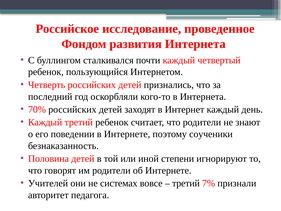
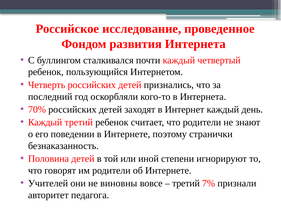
соученики: соученики -> странички (211, 134)
системах: системах -> виновны (119, 183)
